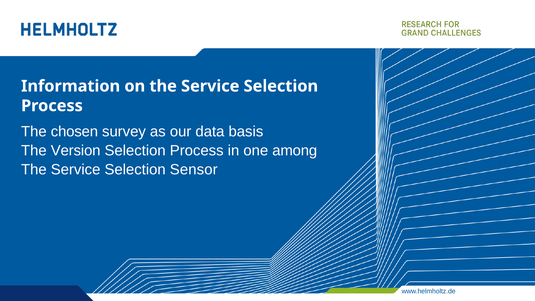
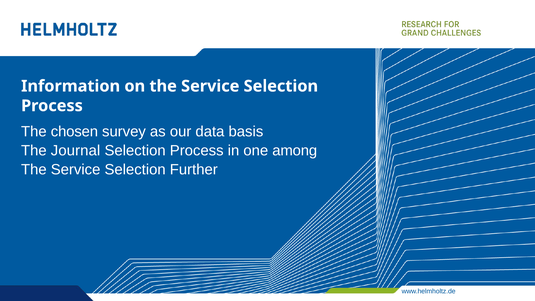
Version: Version -> Journal (76, 151)
Sensor: Sensor -> Further (194, 170)
